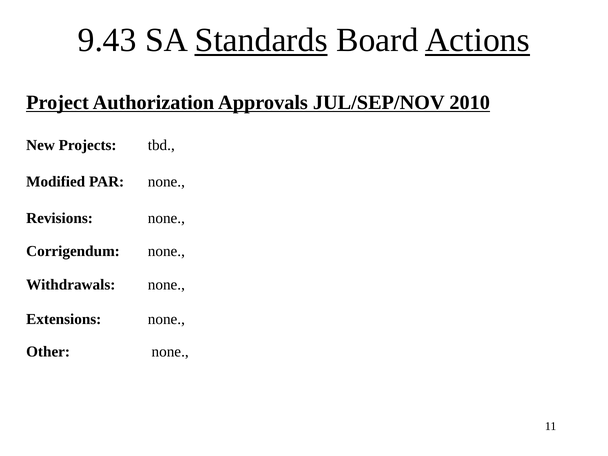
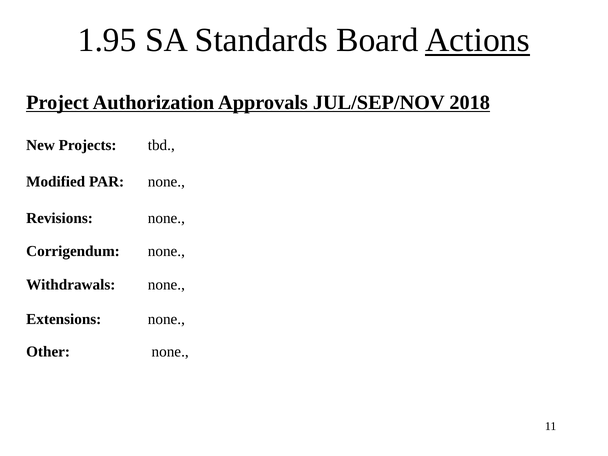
9.43: 9.43 -> 1.95 (107, 40)
Standards underline: present -> none (261, 40)
2010: 2010 -> 2018 (470, 103)
